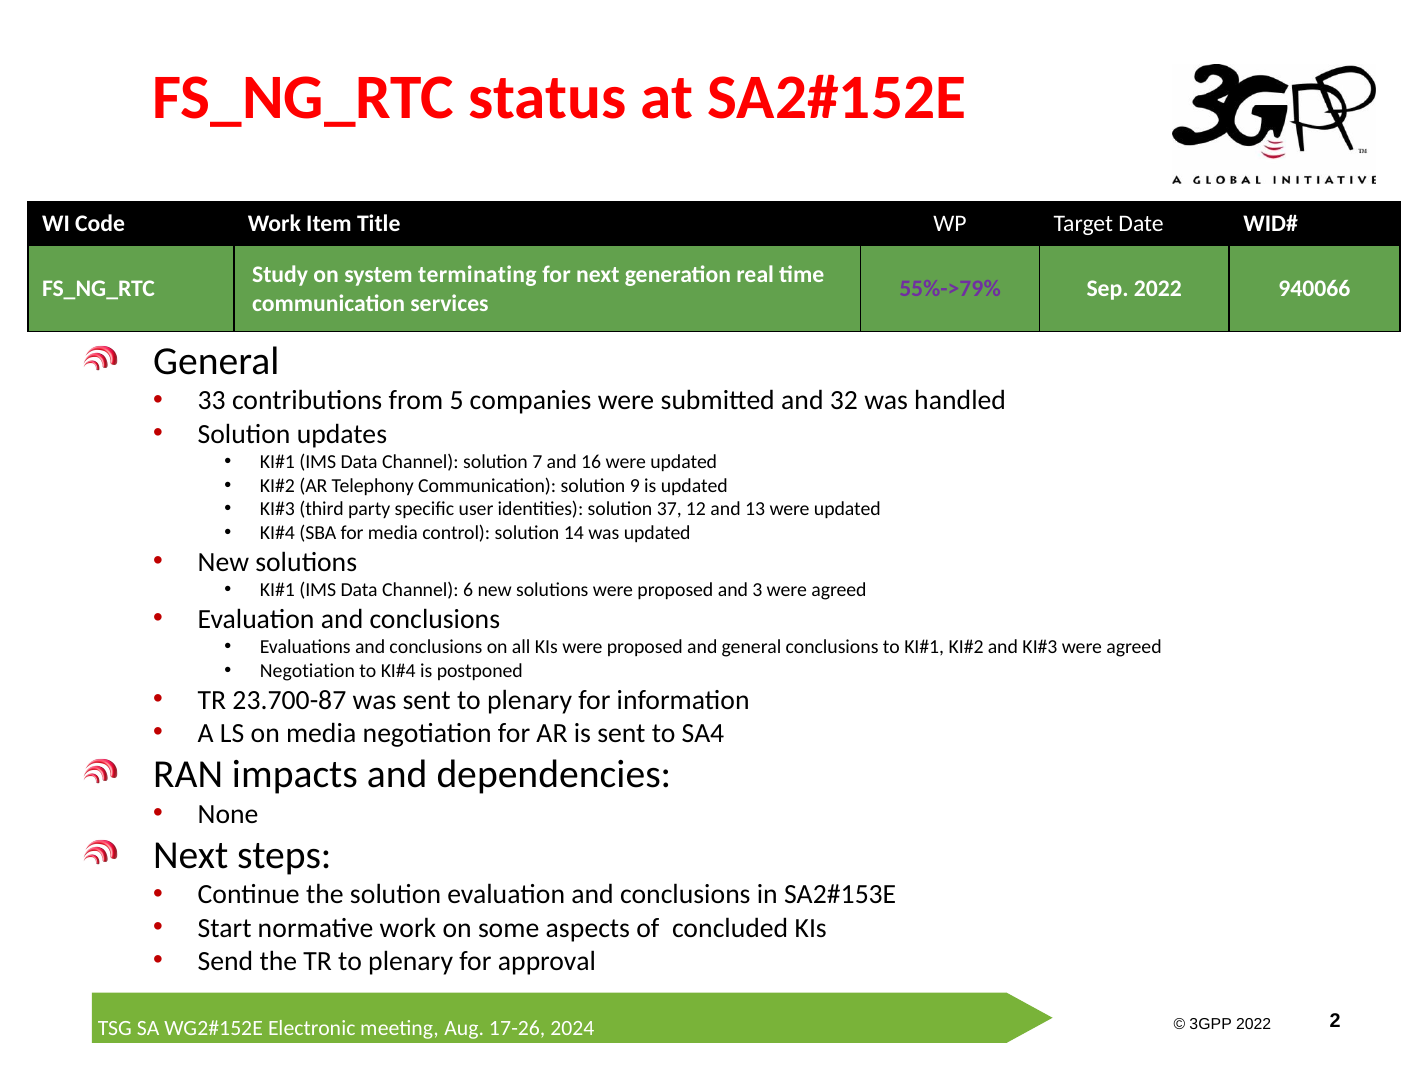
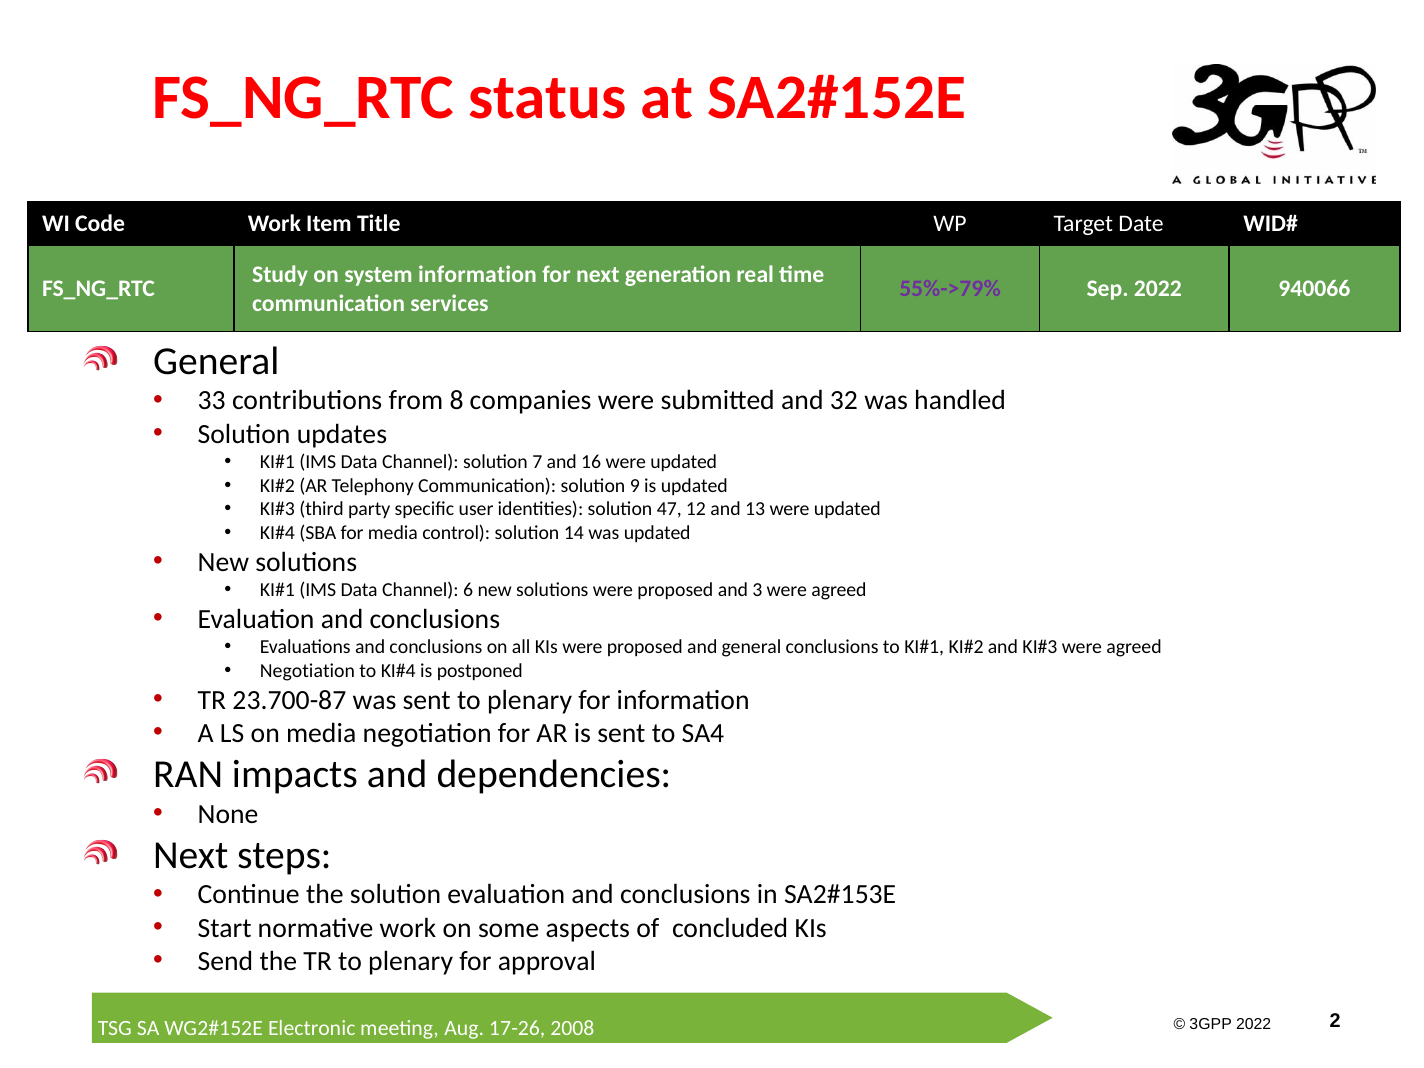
system terminating: terminating -> information (477, 274)
5: 5 -> 8 (457, 401)
37: 37 -> 47 (669, 509)
2024: 2024 -> 2008 (572, 1028)
